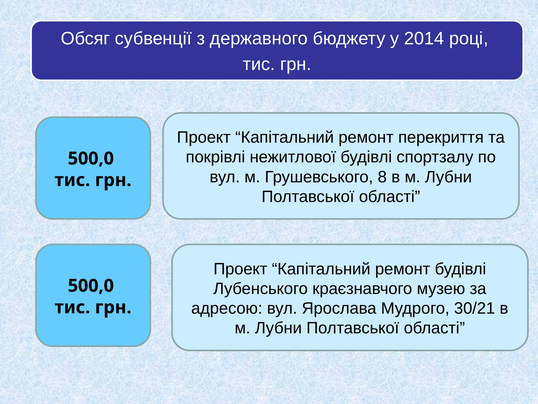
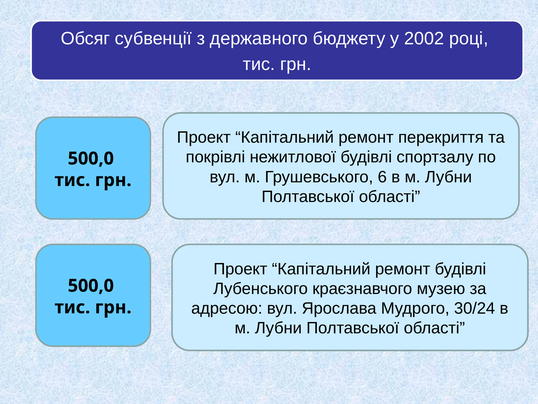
2014: 2014 -> 2002 (424, 38)
8: 8 -> 6 (382, 177)
30/21: 30/21 -> 30/24 (475, 308)
